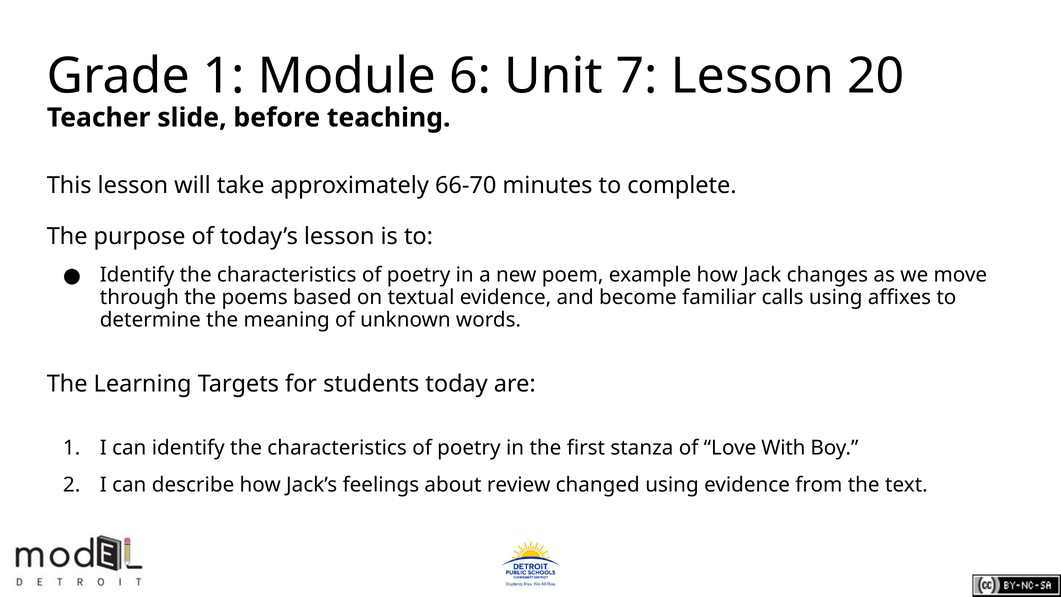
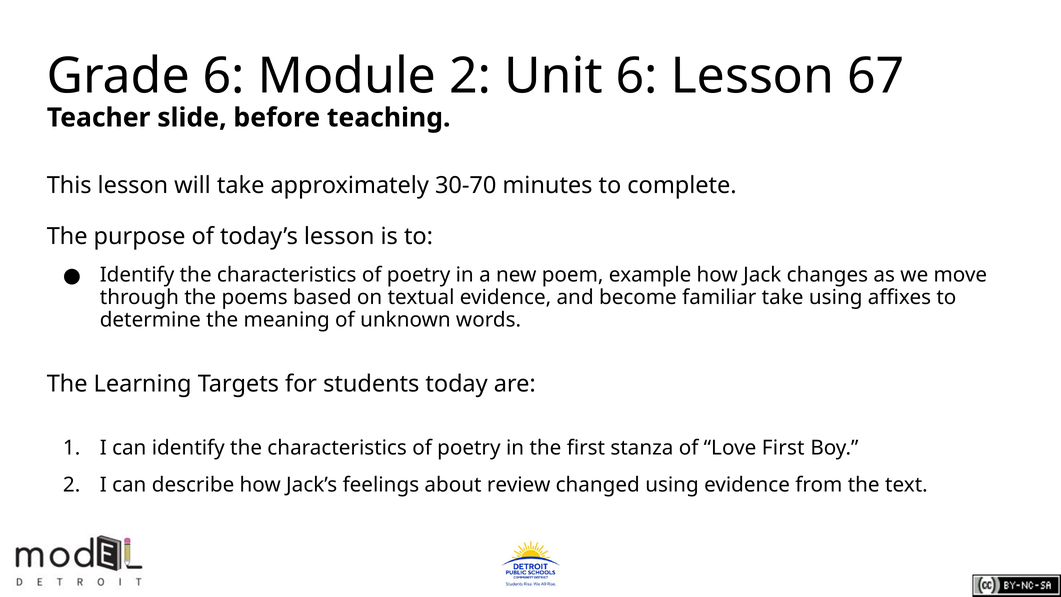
Grade 1: 1 -> 6 (224, 76)
Module 6: 6 -> 2 (470, 76)
Unit 7: 7 -> 6 (637, 76)
20: 20 -> 67 (876, 76)
66-70: 66-70 -> 30-70 (466, 186)
familiar calls: calls -> take (783, 297)
Love With: With -> First (783, 448)
